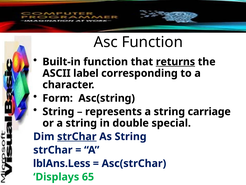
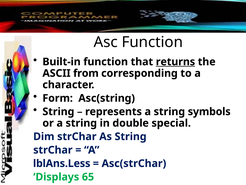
label: label -> from (86, 73)
carriage: carriage -> symbols (209, 111)
strChar underline: present -> none (77, 136)
